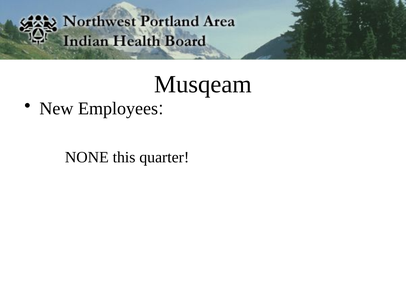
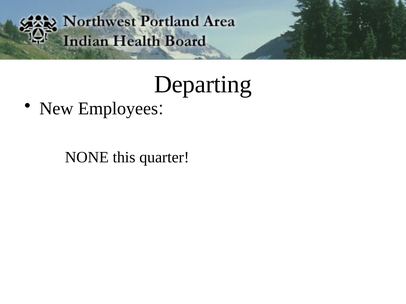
Musqeam: Musqeam -> Departing (203, 85)
